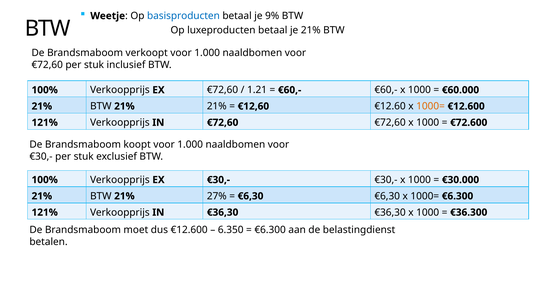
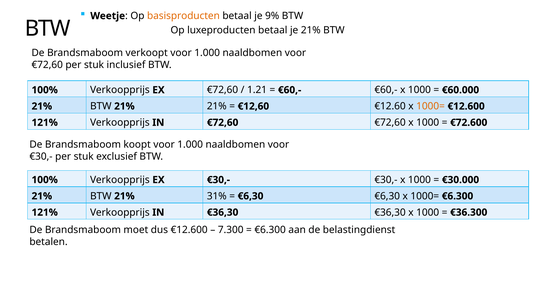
basisproducten colour: blue -> orange (183, 16)
27%: 27% -> 31% (217, 196)
6.350: 6.350 -> 7.300 (231, 230)
